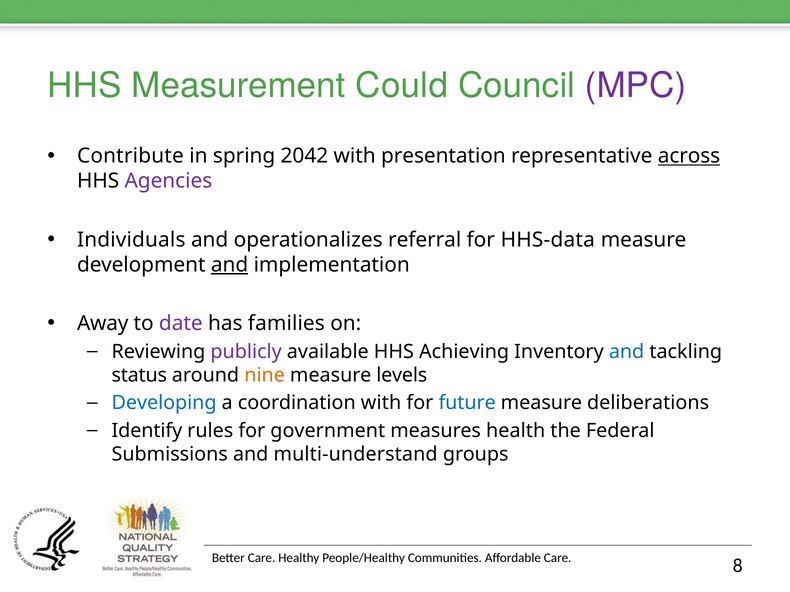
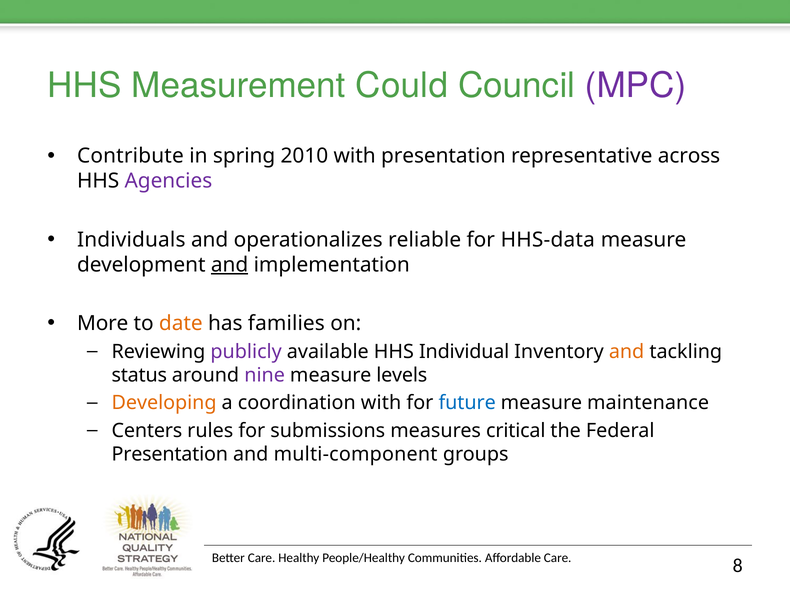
2042: 2042 -> 2010 (304, 156)
across underline: present -> none (689, 156)
referral: referral -> reliable (425, 240)
Away: Away -> More (103, 324)
date colour: purple -> orange (181, 324)
Achieving: Achieving -> Individual (464, 352)
and colour: blue -> orange (627, 352)
nine colour: orange -> purple (265, 376)
Developing colour: blue -> orange (164, 403)
deliberations: deliberations -> maintenance (648, 403)
Identify: Identify -> Centers (147, 431)
government: government -> submissions (328, 431)
health: health -> critical (516, 431)
Submissions: Submissions -> Presentation (170, 455)
multi-understand: multi-understand -> multi-component (356, 455)
